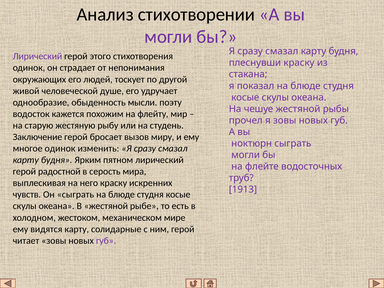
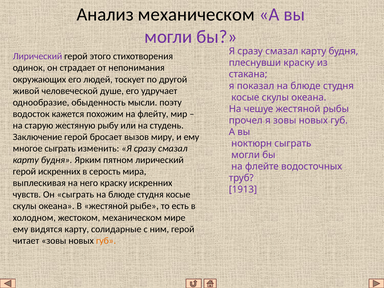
Анализ стихотворении: стихотворении -> механическом (196, 14)
многое одинок: одинок -> сыграть (60, 148)
герой радостной: радостной -> искренних (59, 172)
губ colour: purple -> orange (106, 241)
